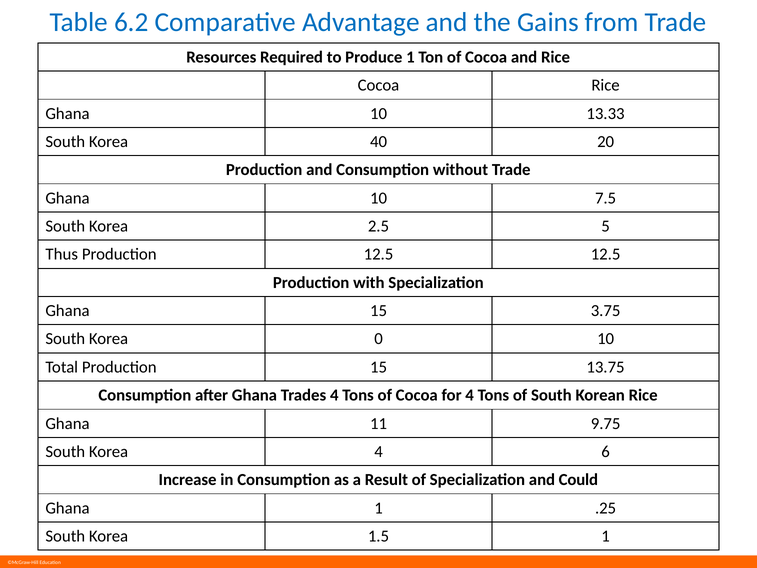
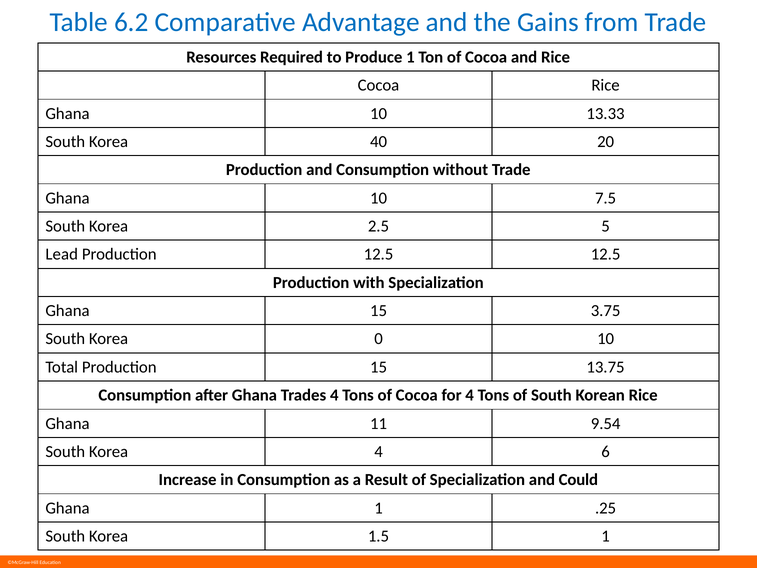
Thus: Thus -> Lead (62, 254)
9.75: 9.75 -> 9.54 (606, 423)
